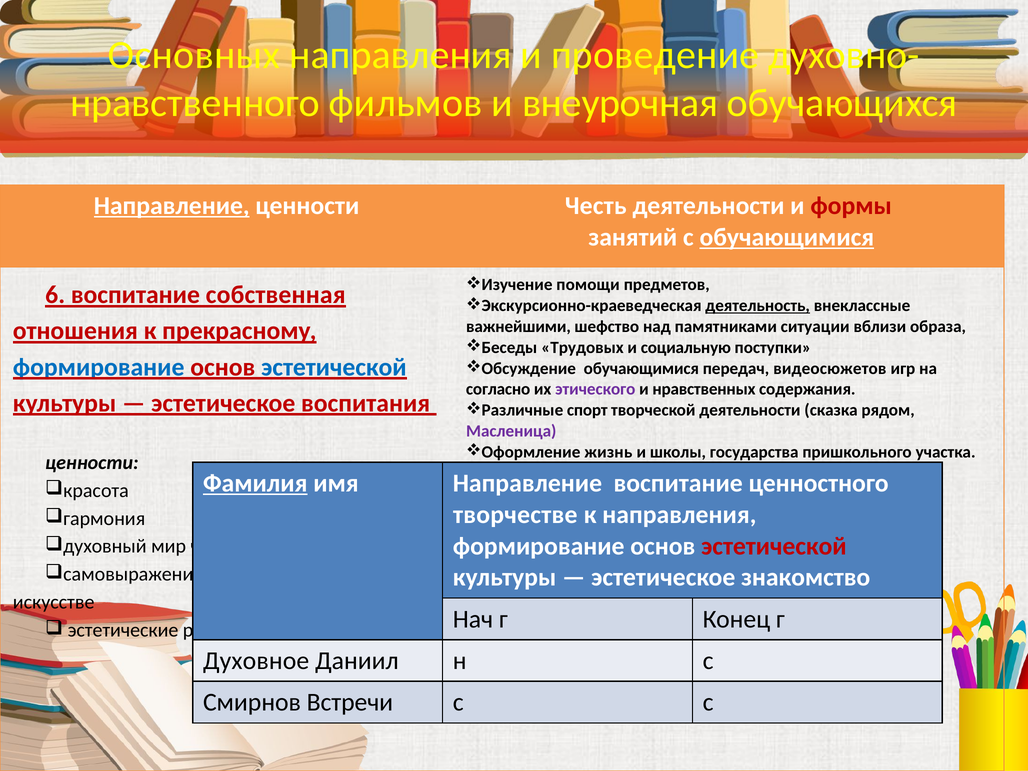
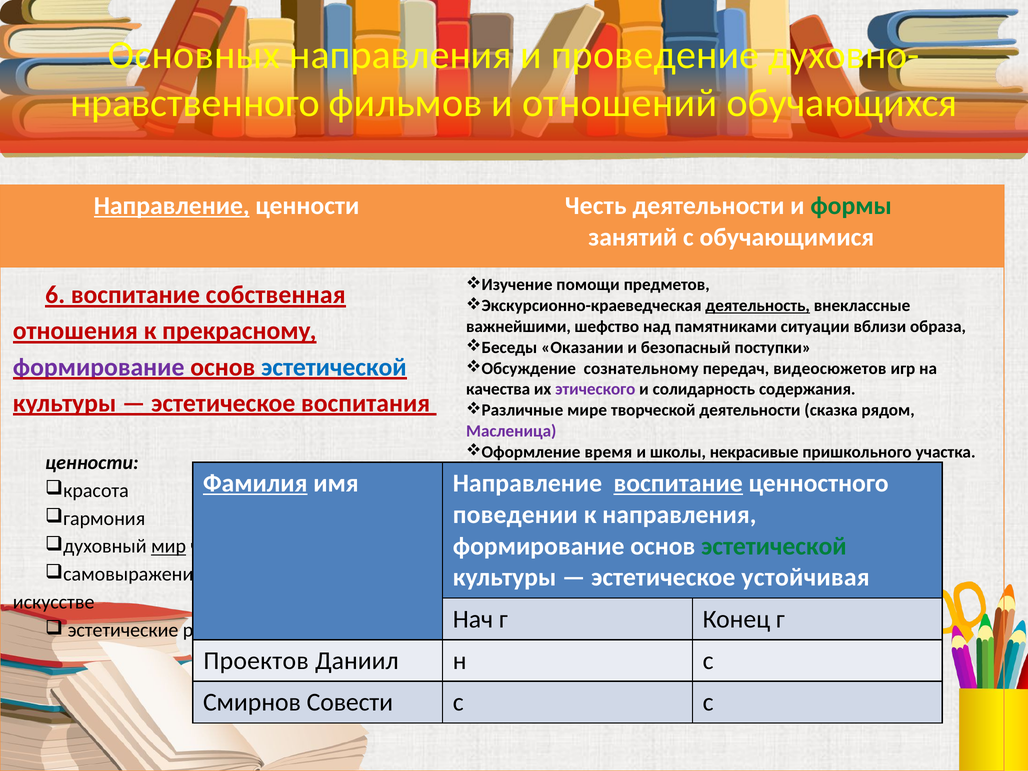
внеурочная: внеурочная -> отношений (620, 103)
формы colour: red -> green (851, 206)
обучающимися underline: present -> none (787, 237)
Трудовых: Трудовых -> Оказании (582, 347)
социальную: социальную -> безопасный (686, 347)
формирование colour: blue -> purple (99, 367)
обучающимися: обучающимися -> сознательному (641, 368)
согласно: согласно -> качества (498, 389)
нравственных: нравственных -> солидарность (704, 389)
спорт: спорт -> мире (587, 410)
жизнь: жизнь -> время (608, 452)
государства: государства -> некрасивые (754, 452)
воспитание underline: none -> present (678, 483)
творчестве: творчестве -> поведении (515, 515)
эстетической colour: red -> green (774, 546)
мир underline: none -> present (169, 546)
знакомство: знакомство -> устойчивая (806, 577)
Духовное: Духовное -> Проектов (256, 661)
Встречи: Встречи -> Совести (350, 702)
